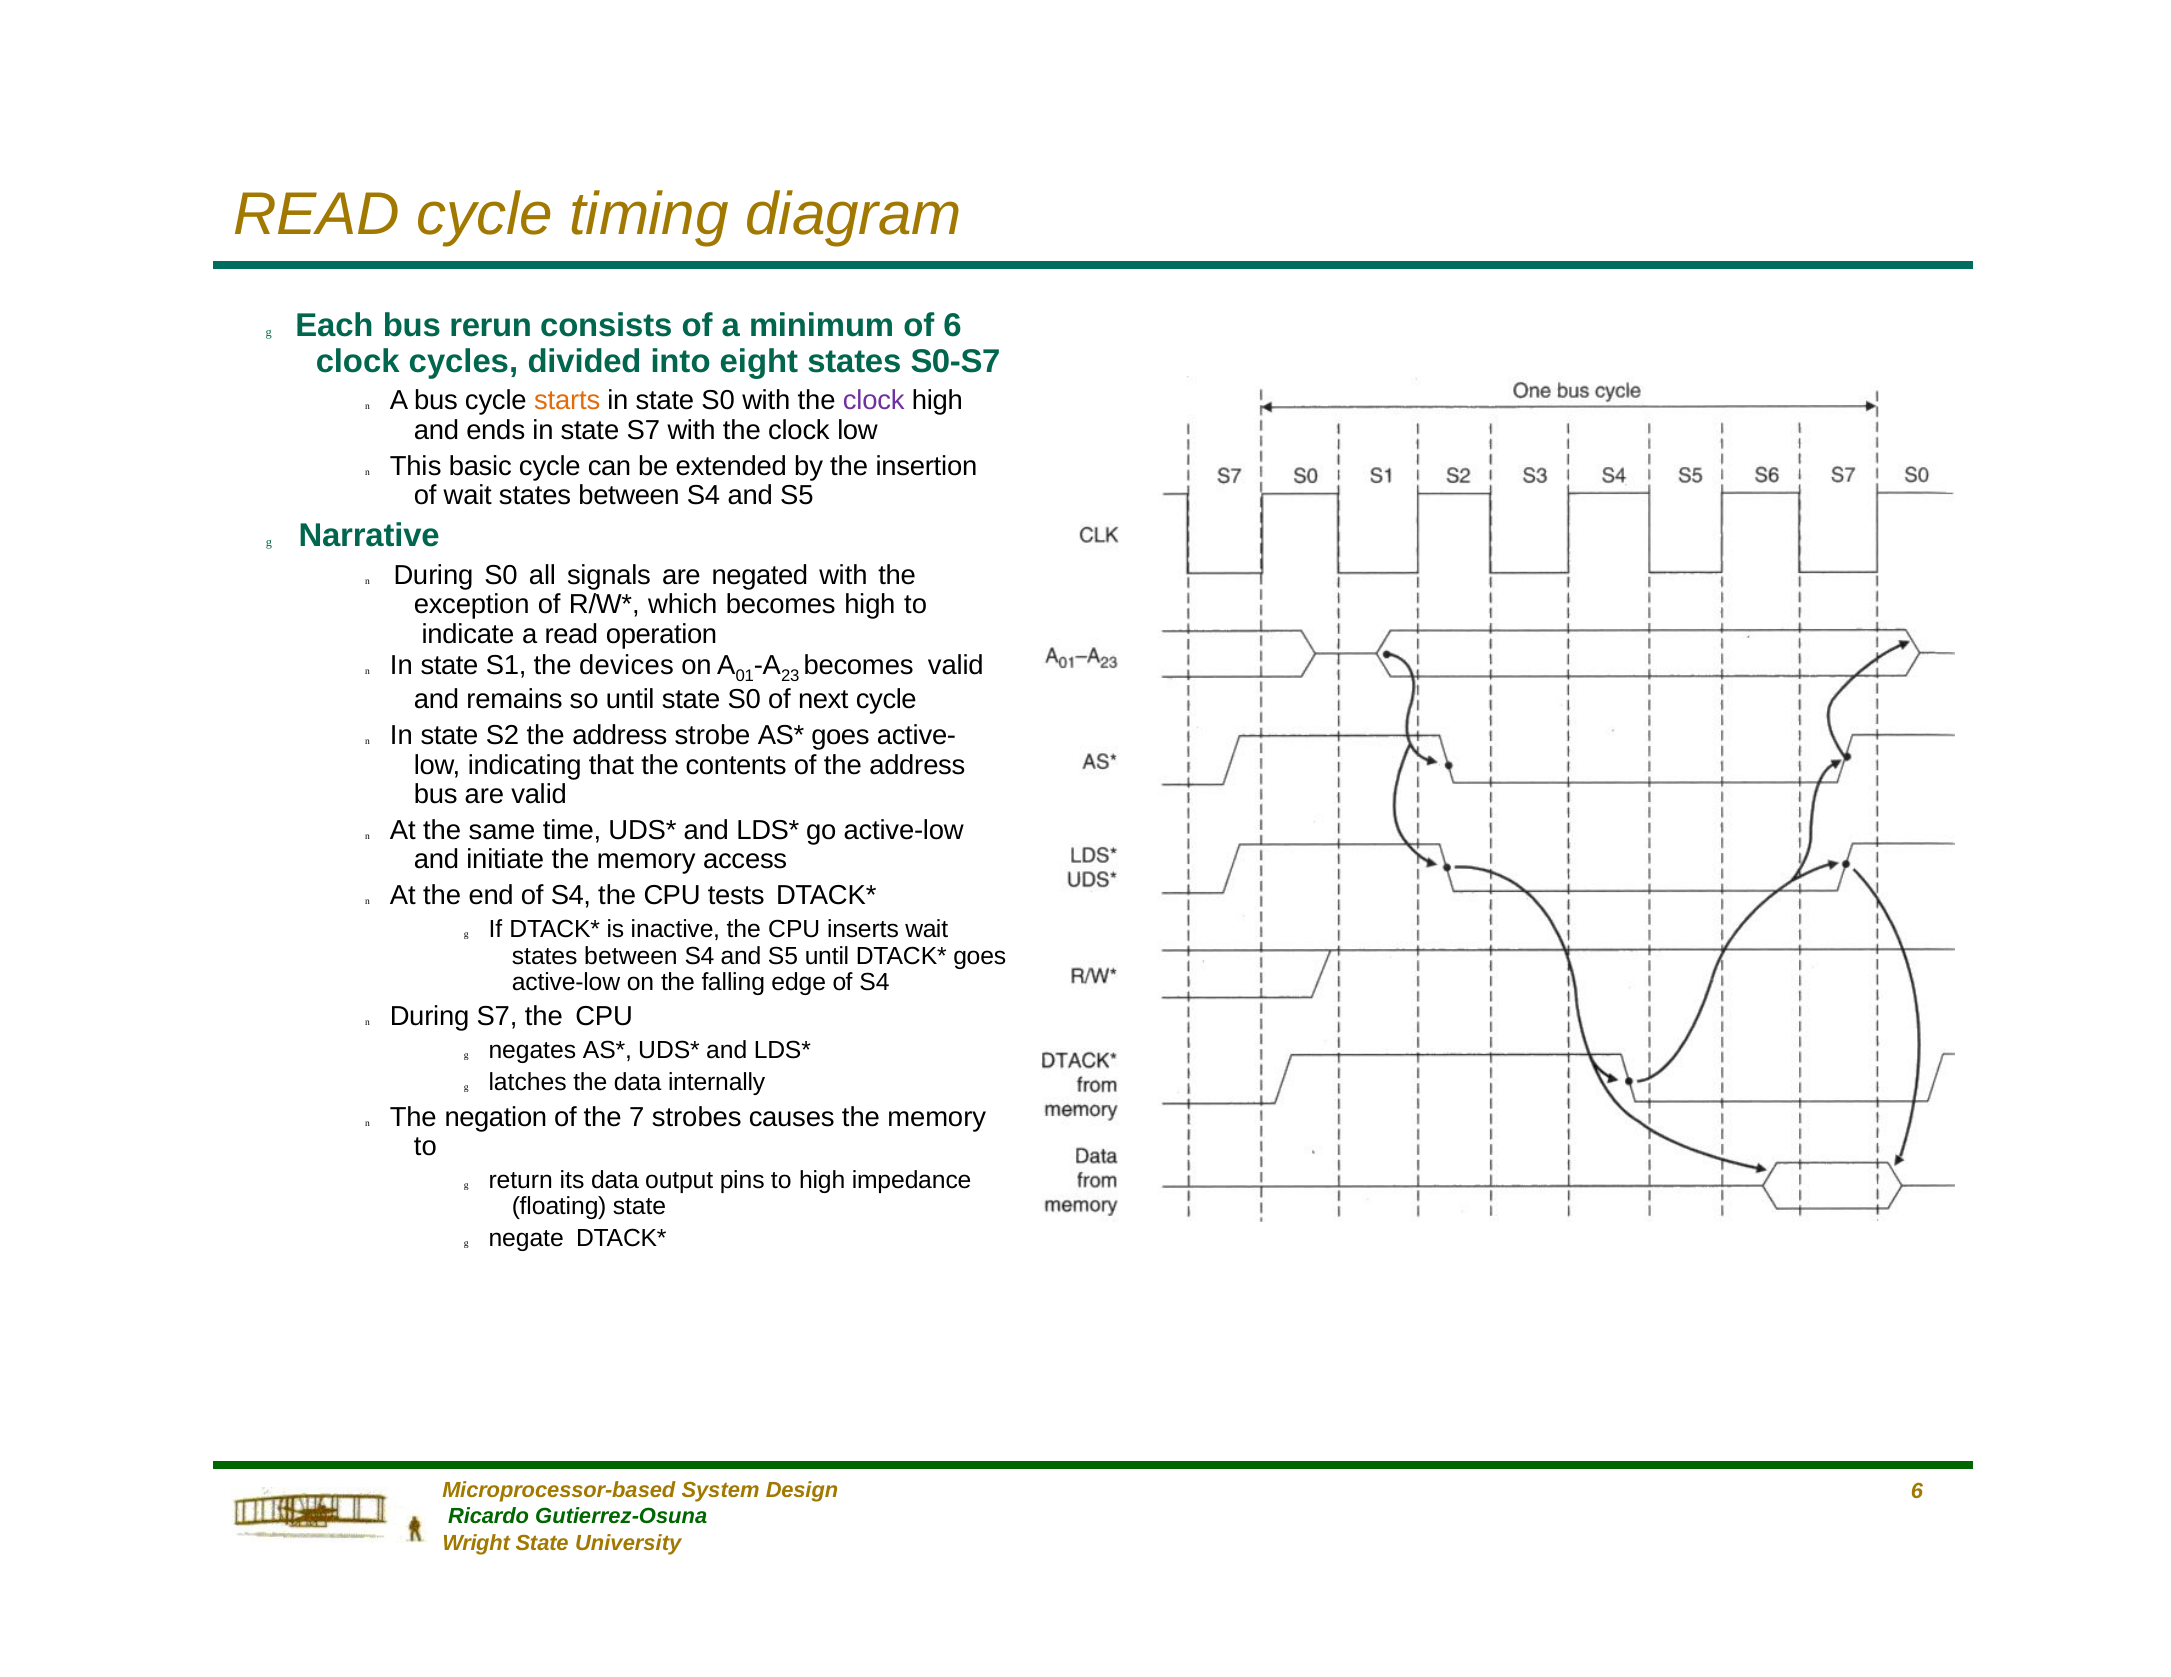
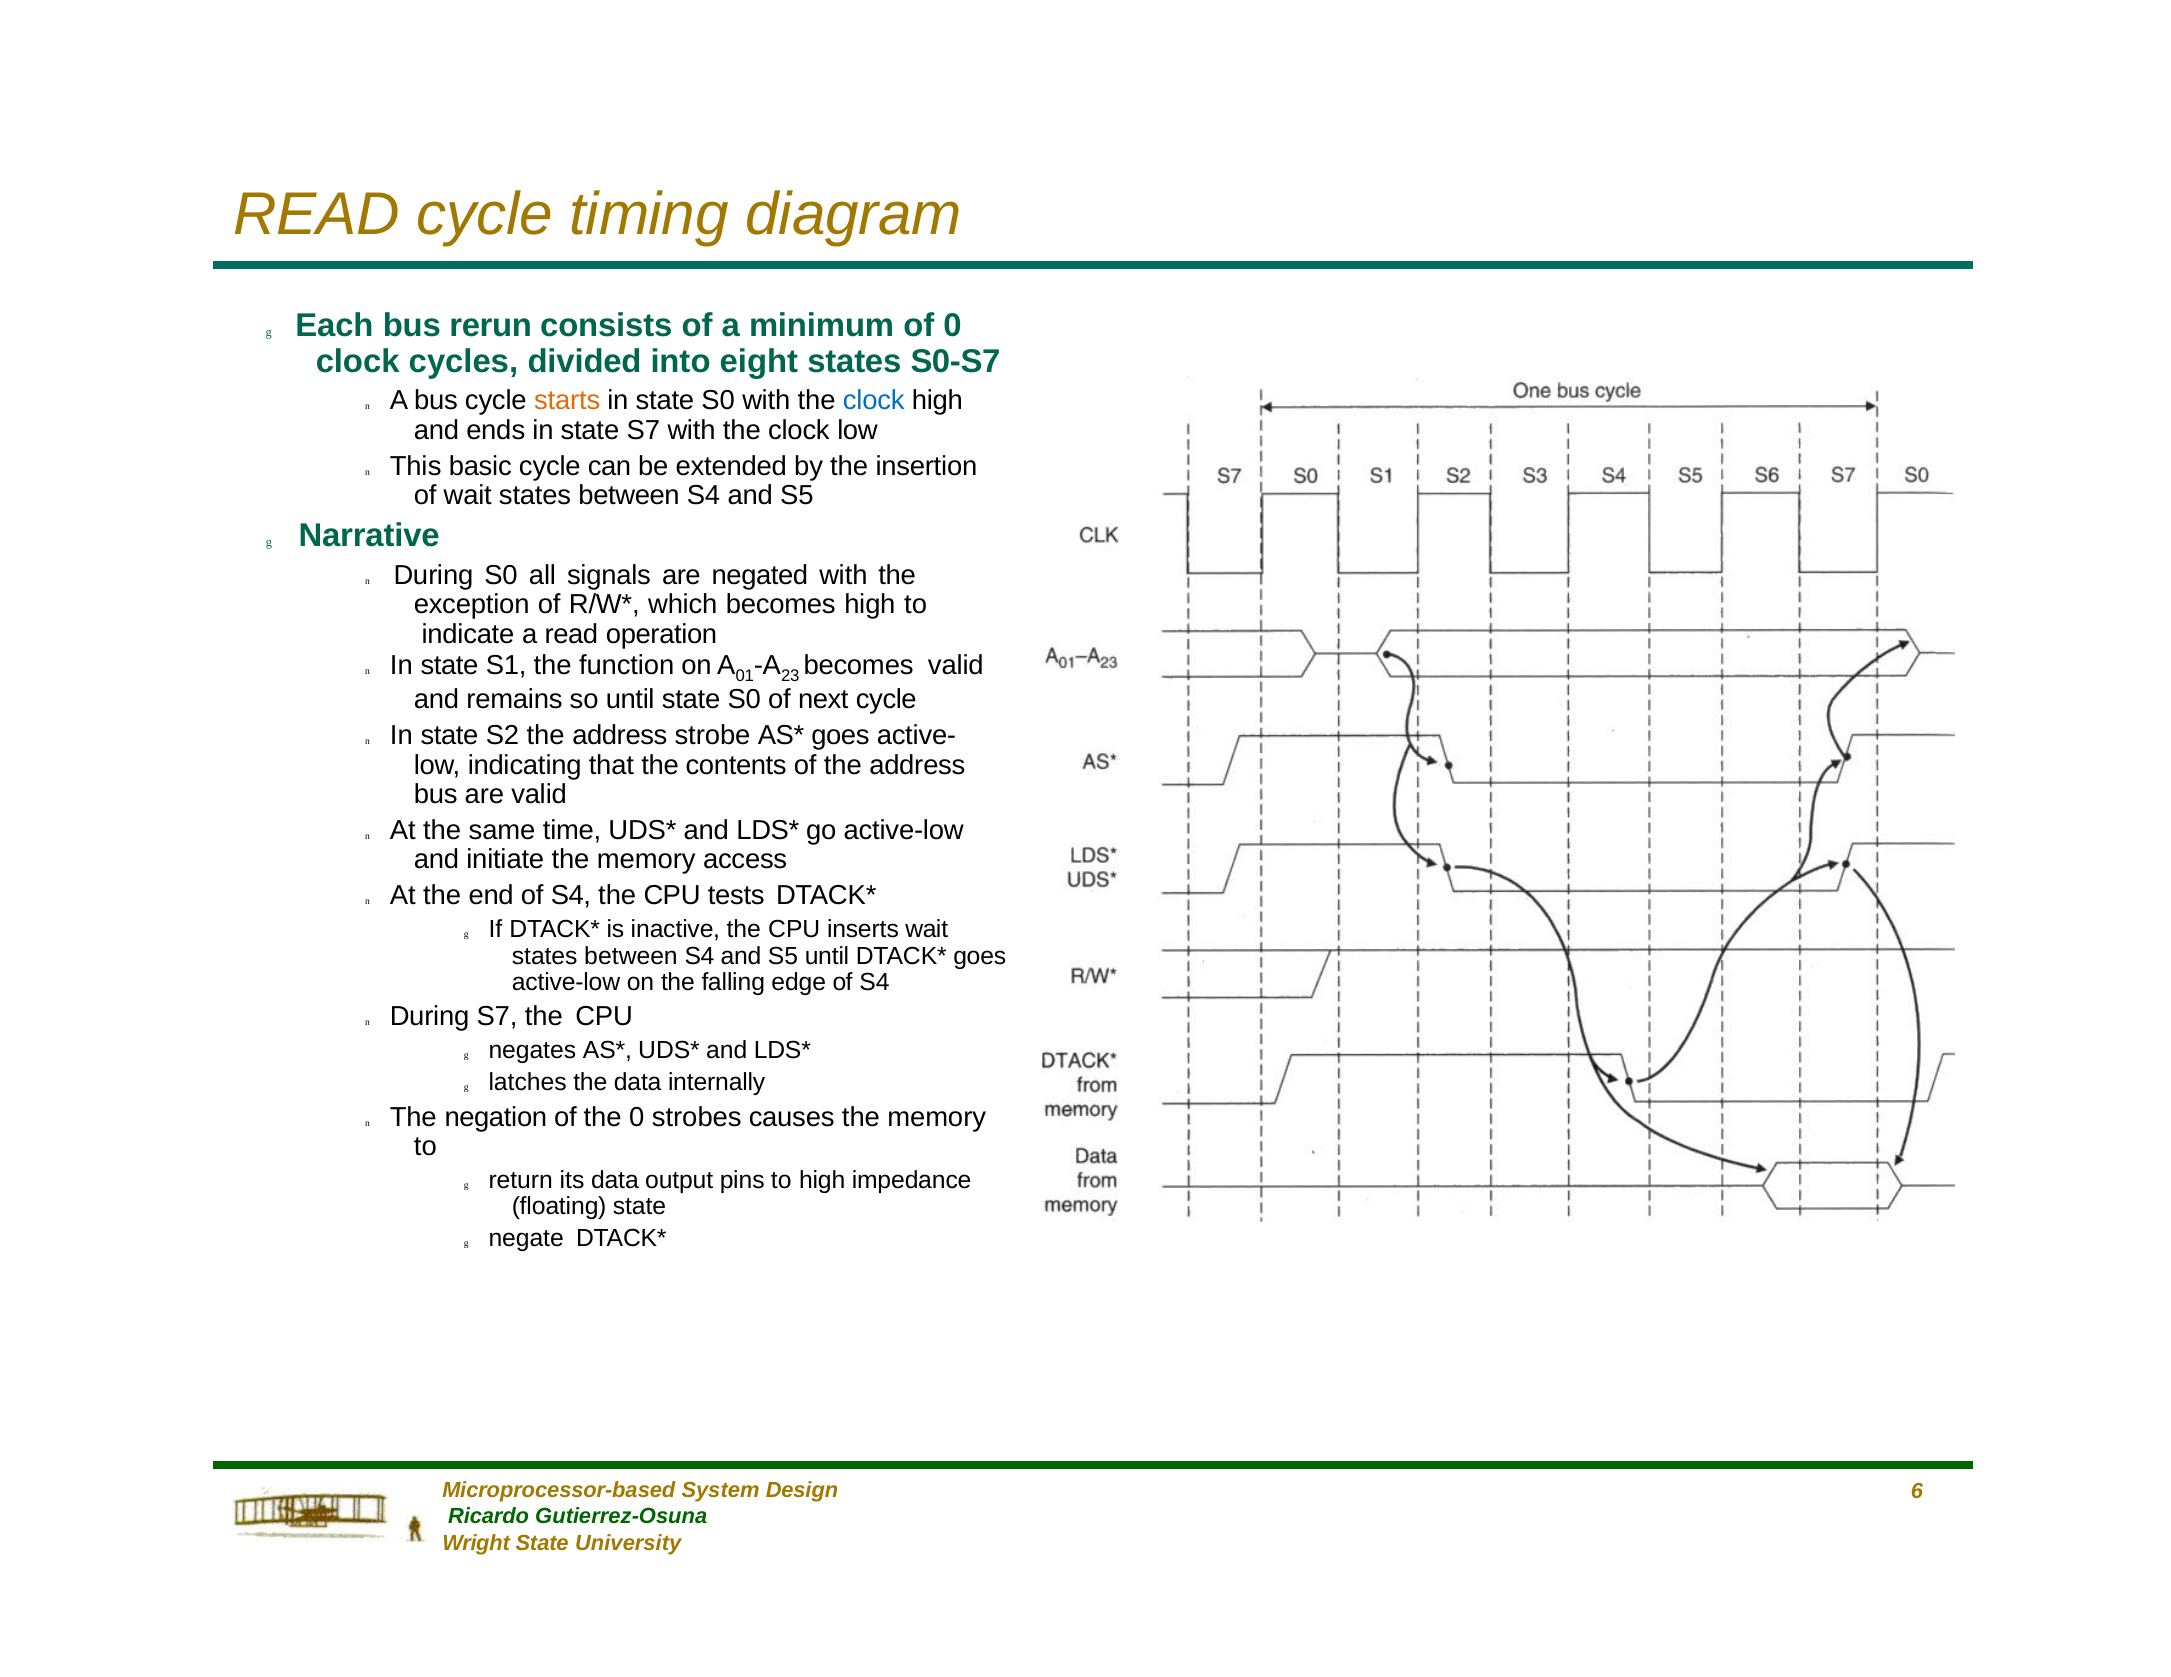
of 6: 6 -> 0 (952, 326)
clock colour: purple -> blue (874, 401)
devices: devices -> function (627, 666)
the 7: 7 -> 0 (637, 1118)
